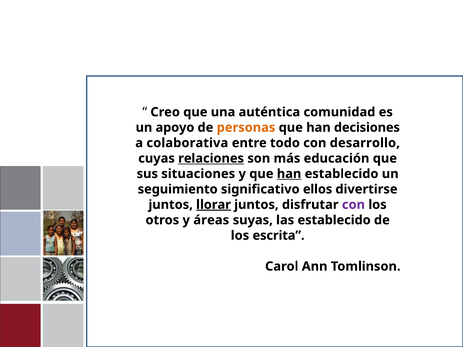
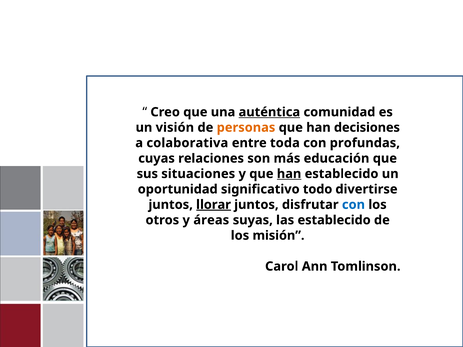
auténtica underline: none -> present (269, 112)
apoyo: apoyo -> visión (175, 128)
todo: todo -> toda (285, 143)
desarrollo: desarrollo -> profundas (365, 143)
relaciones underline: present -> none (211, 158)
seguimiento: seguimiento -> oportunidad (178, 189)
ellos: ellos -> todo (318, 189)
con colour: purple -> blue (353, 205)
escrita: escrita -> misión (279, 236)
